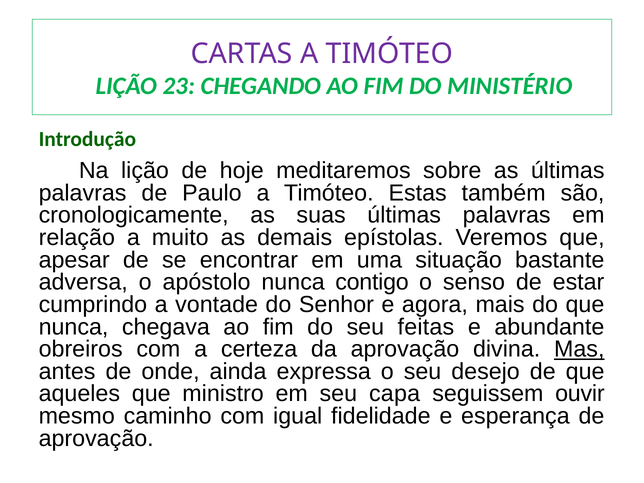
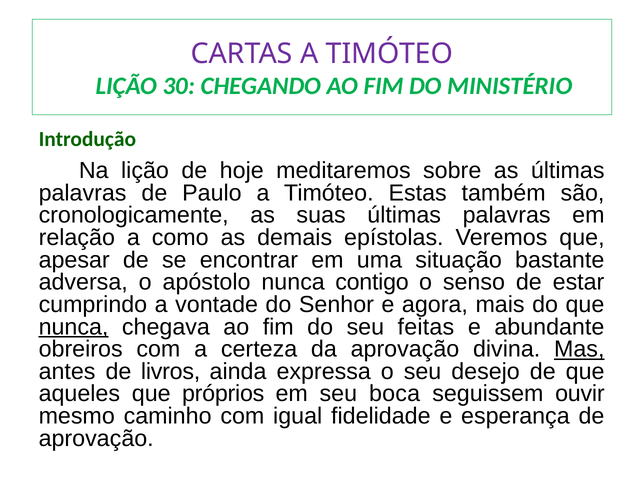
23: 23 -> 30 (179, 86)
muito: muito -> como (180, 238)
nunca underline: none -> present (74, 327)
onde: onde -> livros (171, 371)
ministro: ministro -> próprios (223, 394)
capa: capa -> boca (395, 394)
